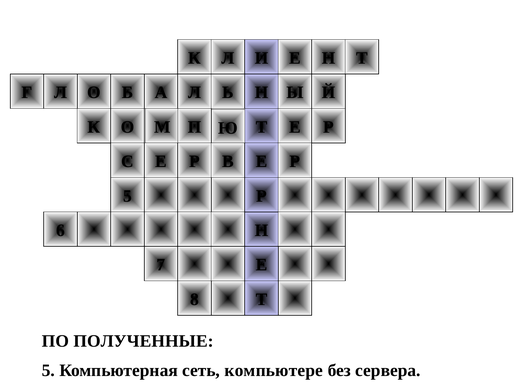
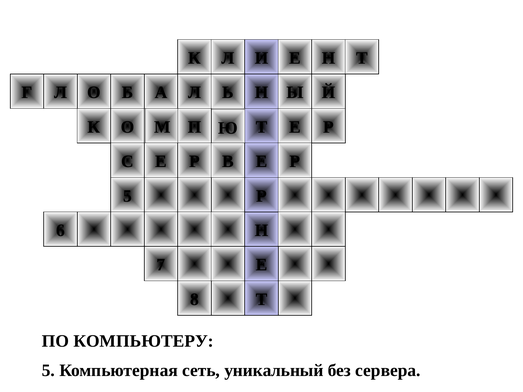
ПОЛУЧЕННЫЕ: ПОЛУЧЕННЫЕ -> КОМПЬЮТЕРУ (144, 341)
компьютере: компьютере -> уникальный (274, 371)
